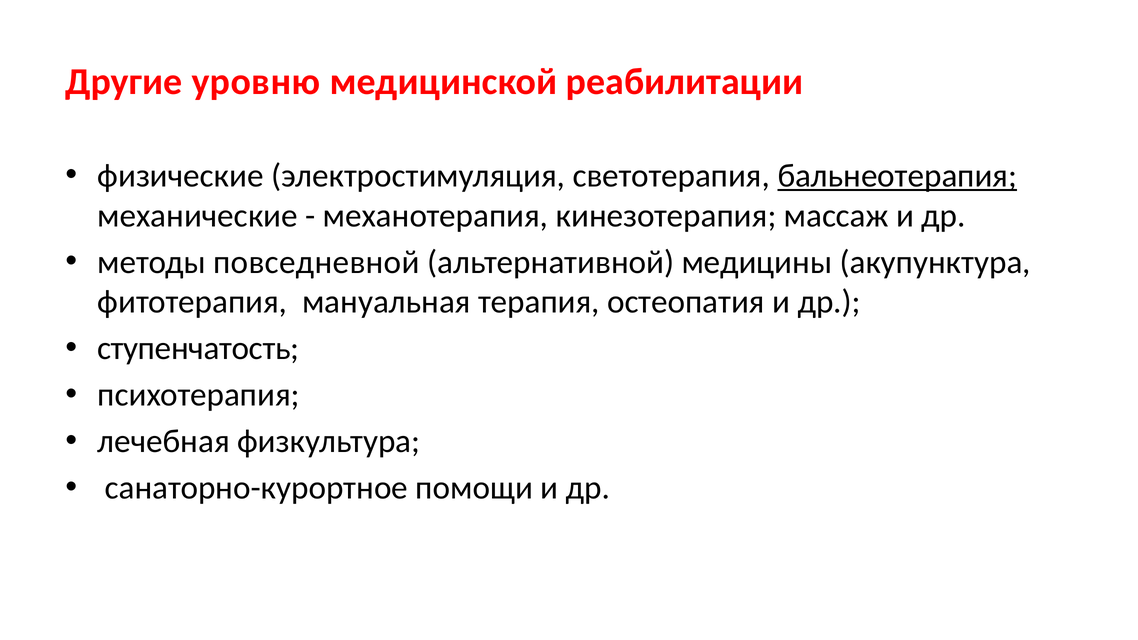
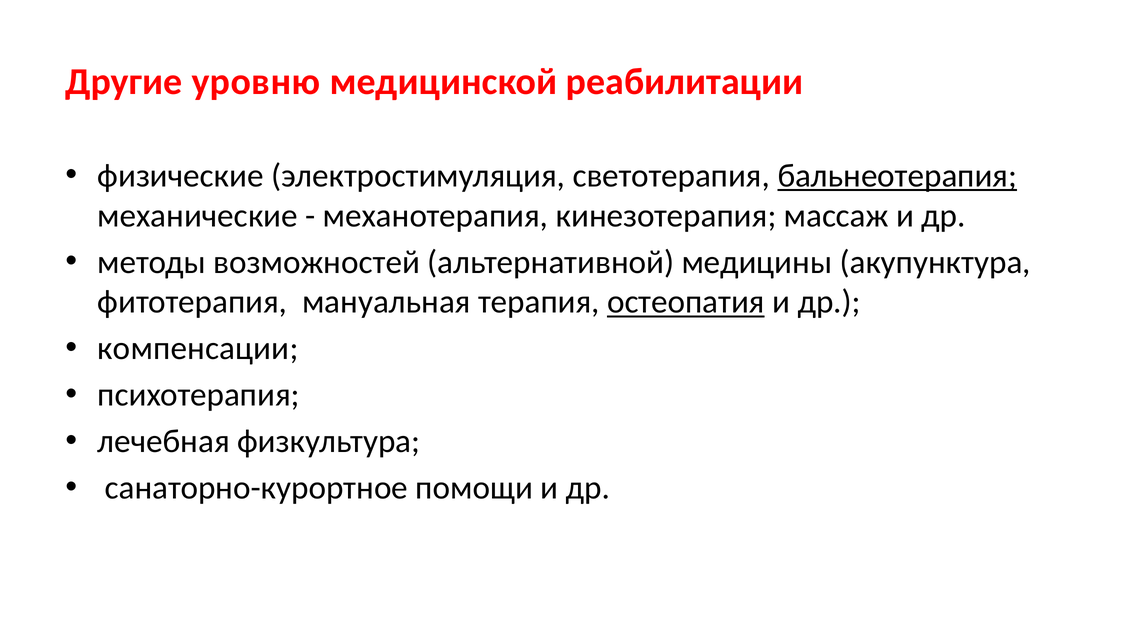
повседневной: повседневной -> возможностей (317, 262)
остеопатия underline: none -> present (686, 302)
ступенчатость: ступенчатость -> компенсации (198, 349)
